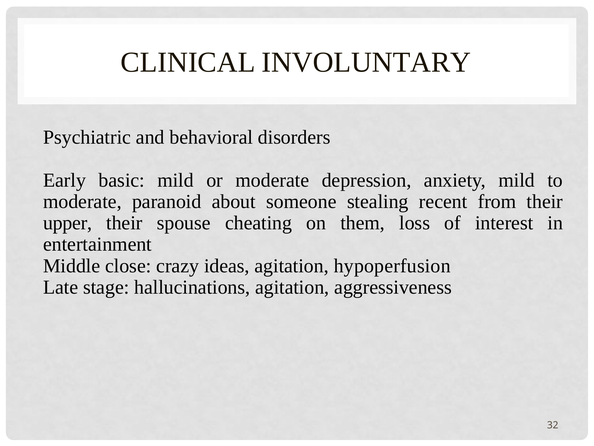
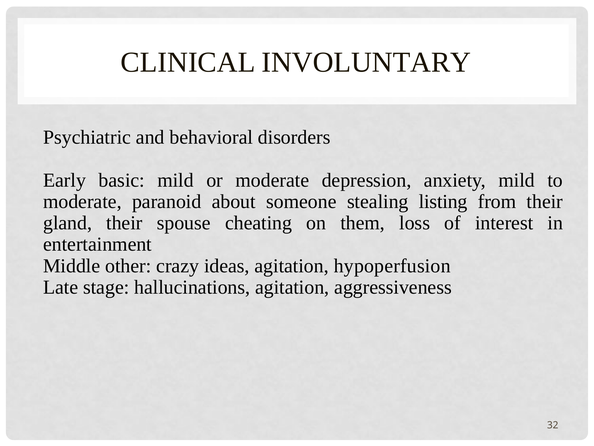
recent: recent -> listing (443, 201)
upper: upper -> gland (68, 223)
close: close -> other (128, 266)
